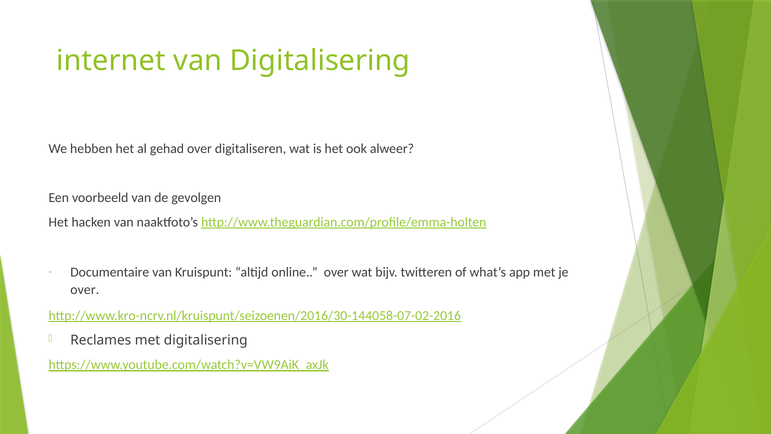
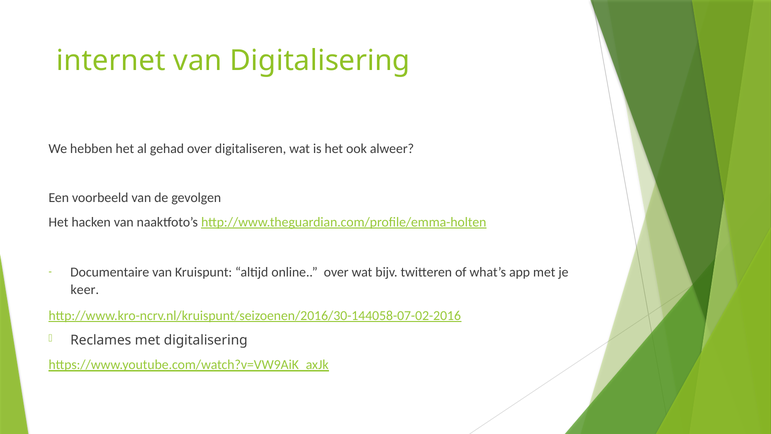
over: over -> keer (85, 290)
